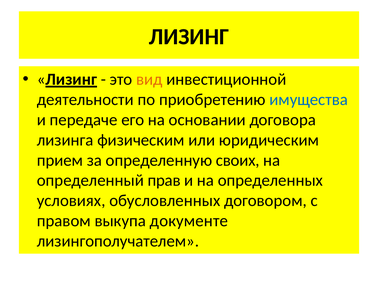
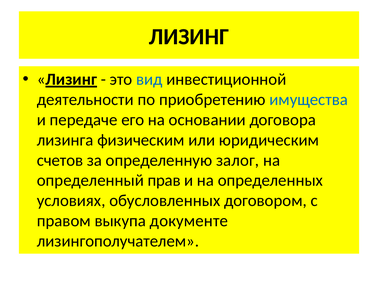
вид colour: orange -> blue (149, 79)
прием: прием -> счетов (60, 160)
своих: своих -> залог (238, 160)
